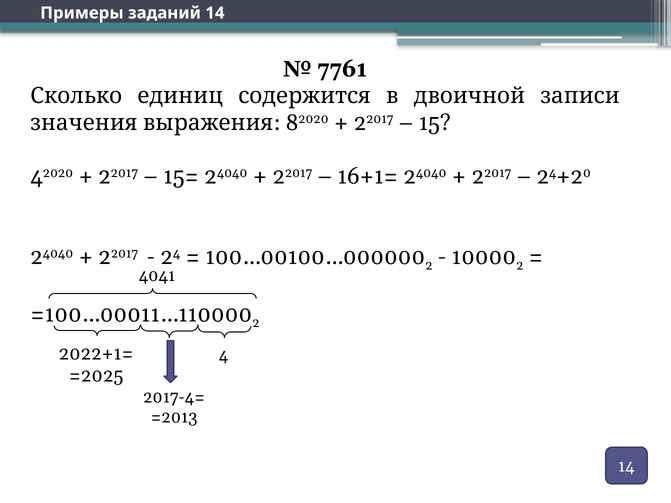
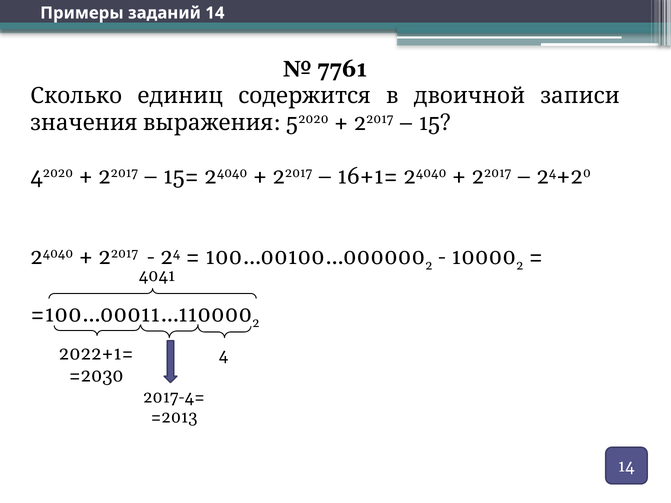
8: 8 -> 5 (292, 123)
=2025: =2025 -> =2030 (96, 376)
